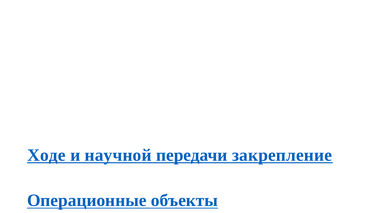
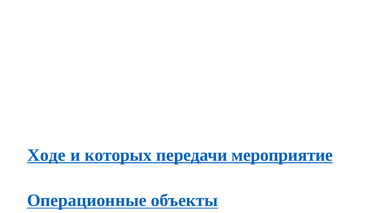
научной: научной -> которых (118, 155)
закрепление: закрепление -> мероприятие (282, 155)
